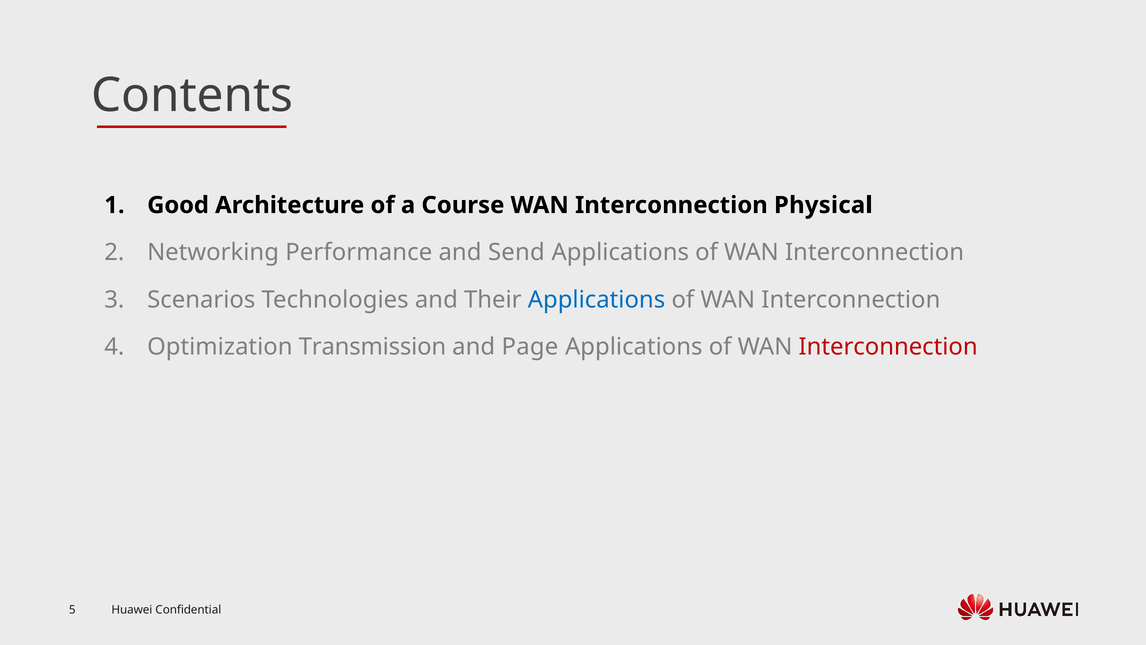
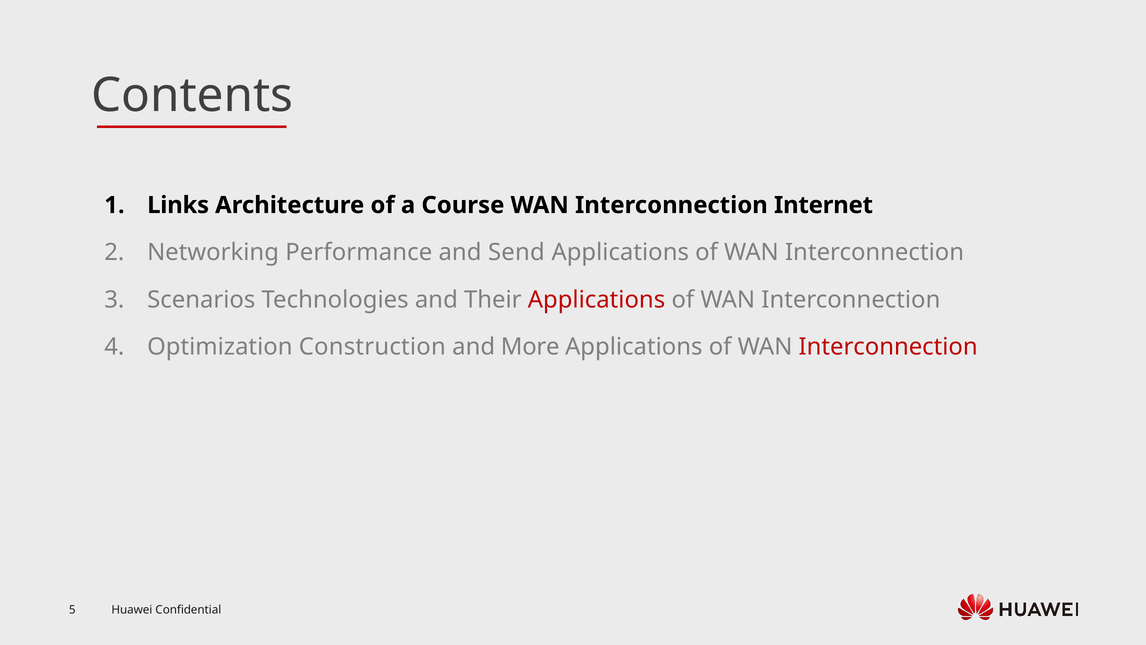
Good: Good -> Links (178, 205)
Physical: Physical -> Internet (823, 205)
Applications colour: blue -> red (596, 300)
Transmission: Transmission -> Construction (372, 347)
Page: Page -> More (530, 347)
